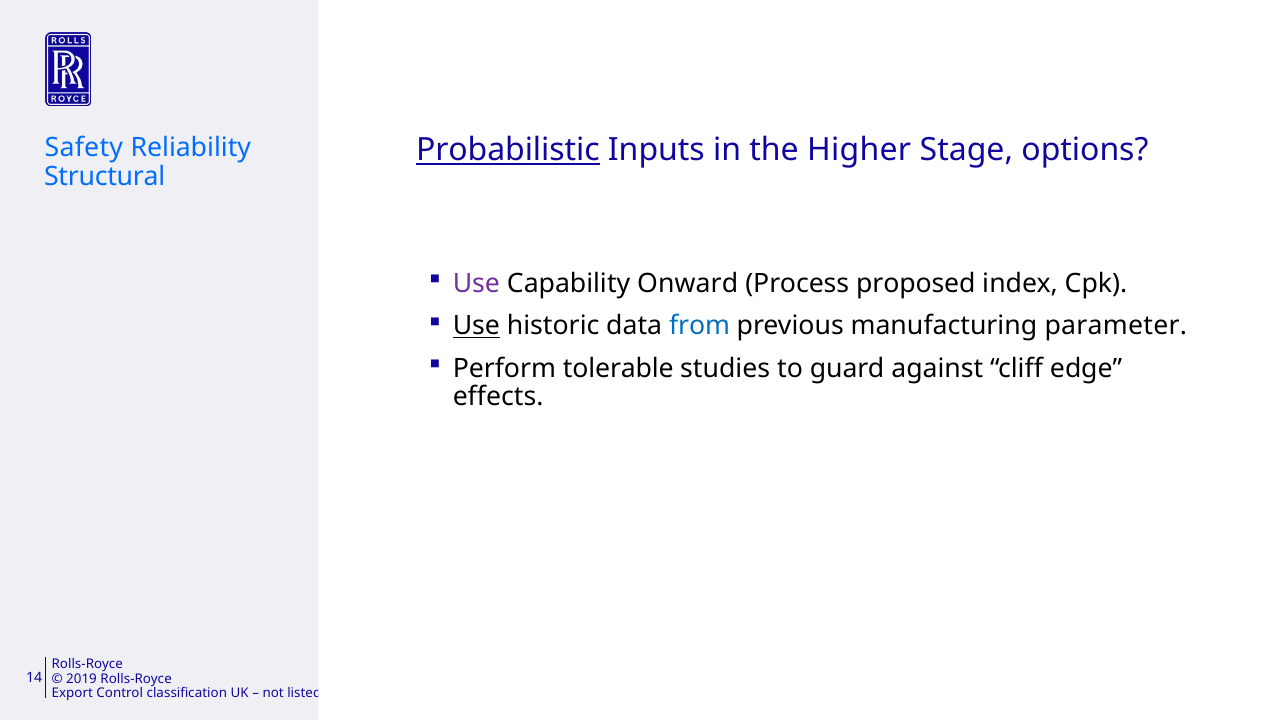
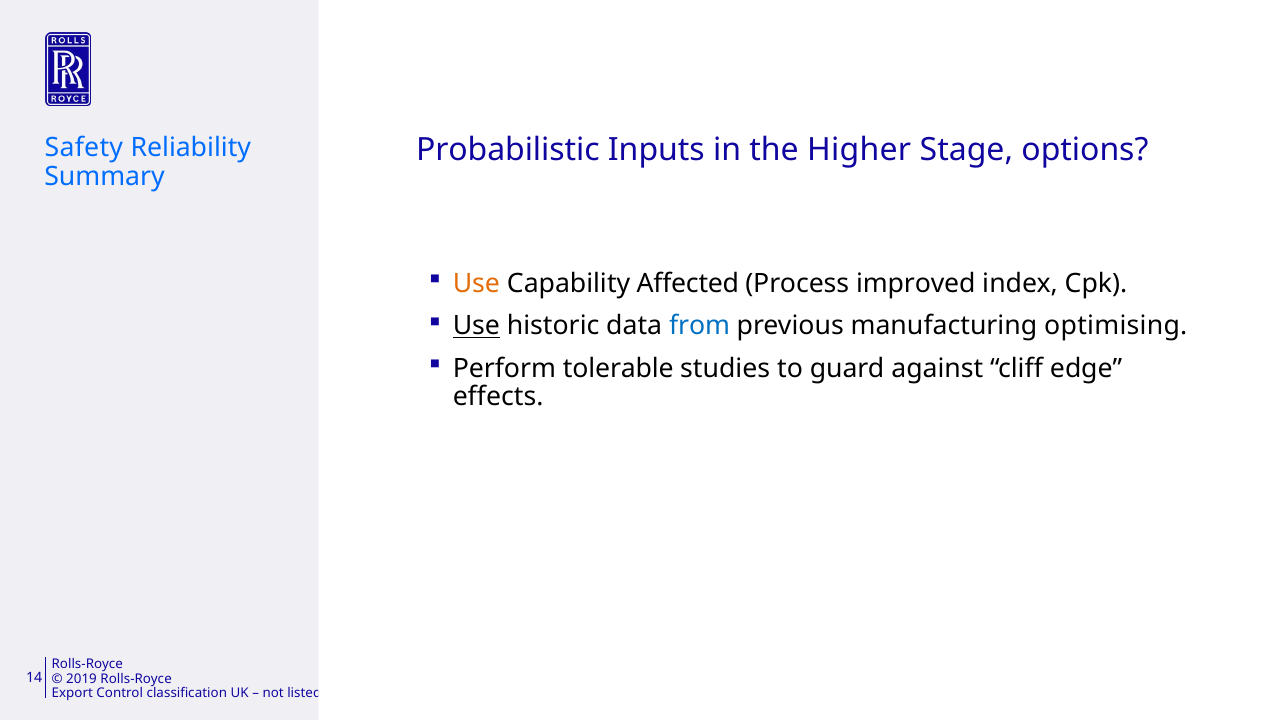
Probabilistic underline: present -> none (508, 150)
Structural: Structural -> Summary (105, 177)
Use colour: purple -> orange (476, 284)
Onward: Onward -> Affected (688, 284)
proposed: proposed -> improved (916, 284)
parameter: parameter -> optimising (1116, 326)
